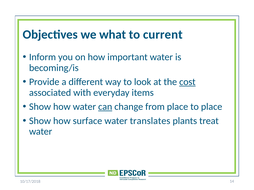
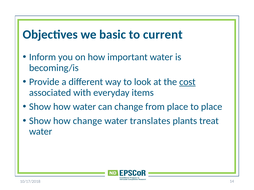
what: what -> basic (113, 35)
can underline: present -> none (105, 107)
how surface: surface -> change (87, 121)
